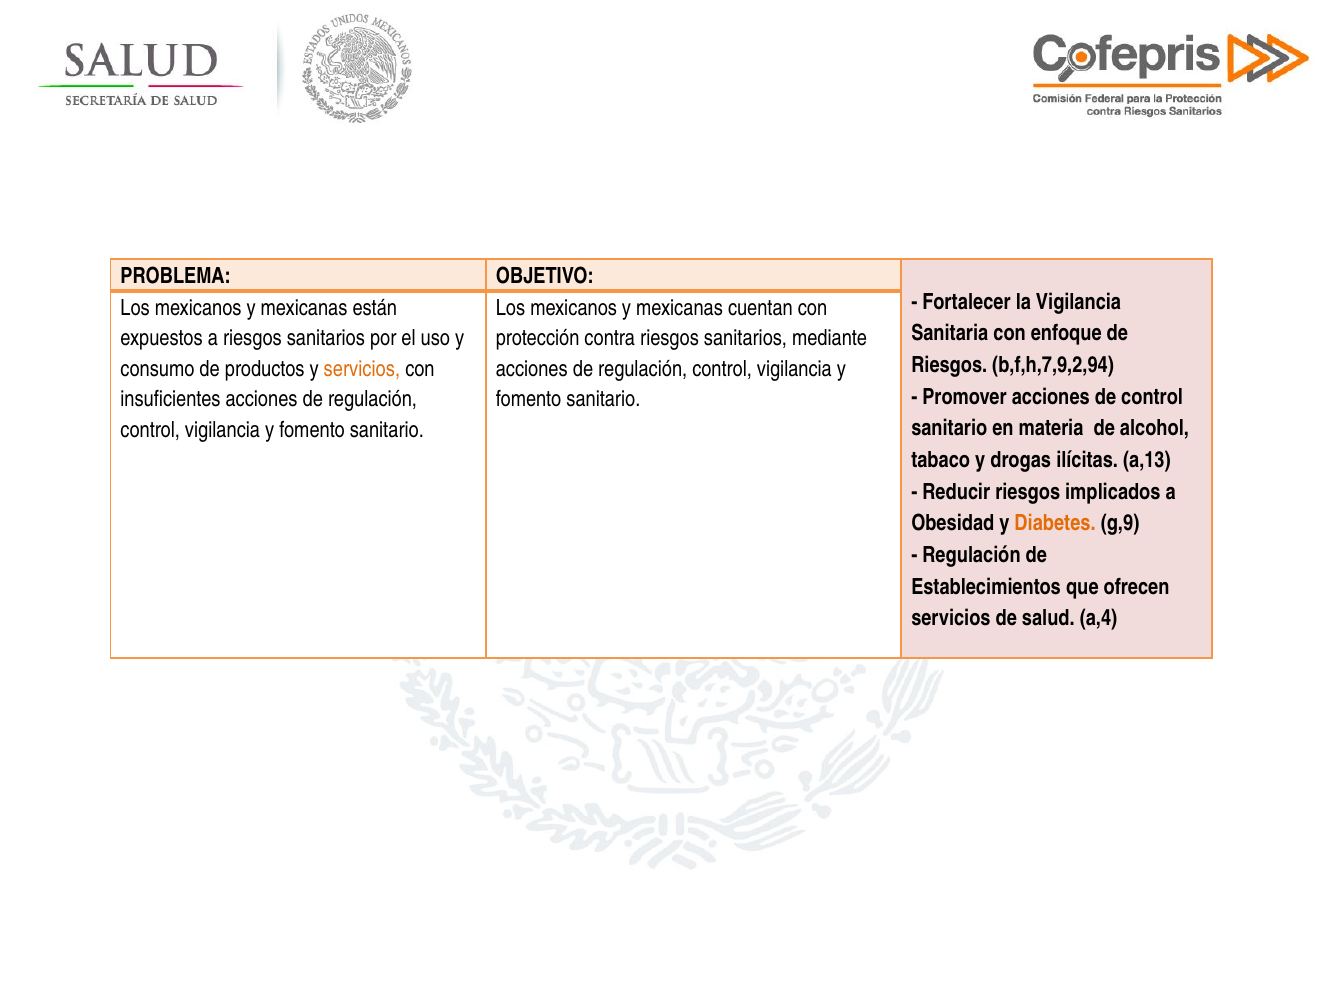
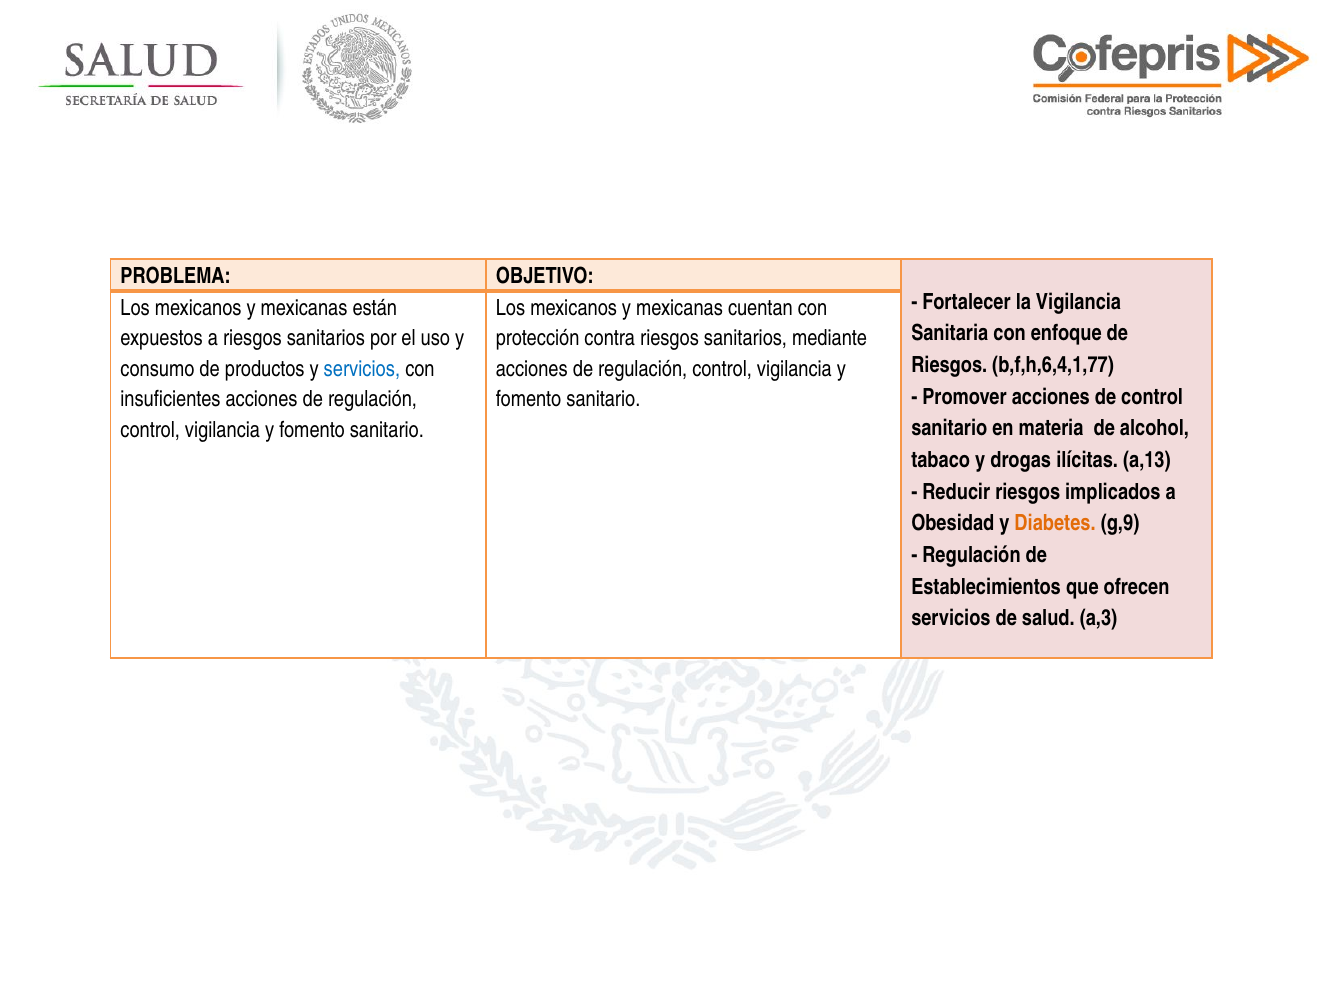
b,f,h,7,9,2,94: b,f,h,7,9,2,94 -> b,f,h,6,4,1,77 (1053, 365)
servicios colour: orange -> blue (362, 369)
a,4: a,4 -> a,3 (1098, 618)
